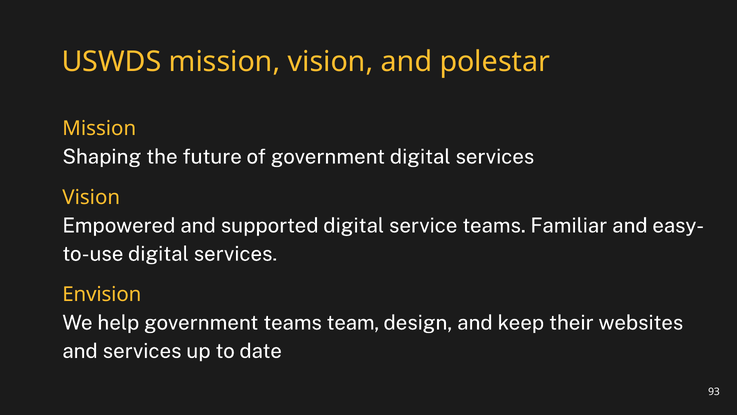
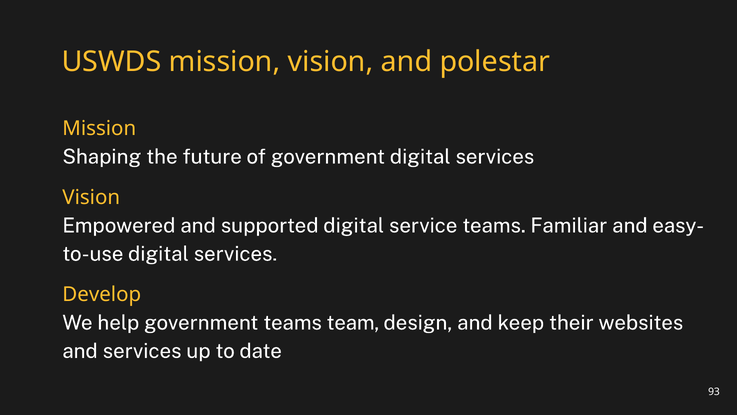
Envision: Envision -> Develop (102, 294)
